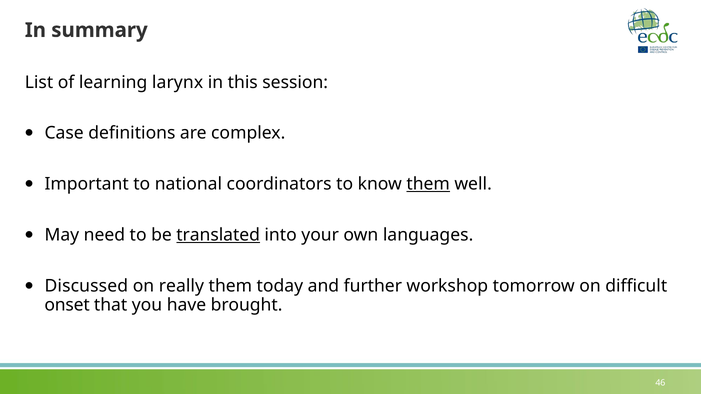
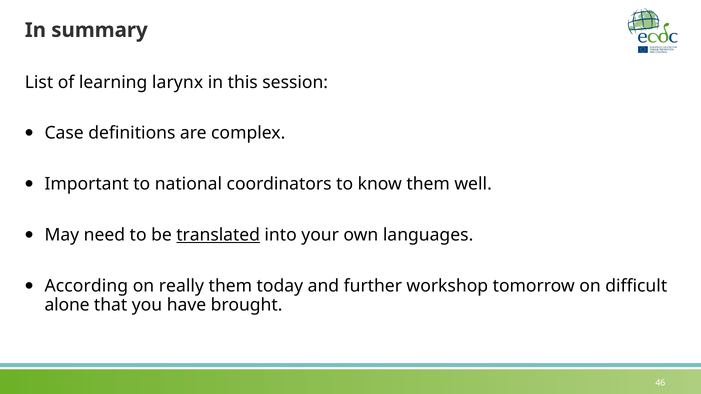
them underline: present -> none (428, 184)
Discussed: Discussed -> According (86, 286)
onset: onset -> alone (67, 305)
